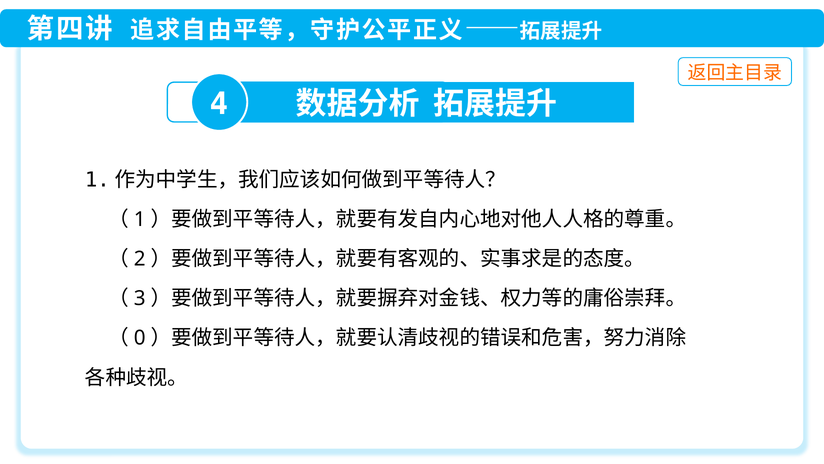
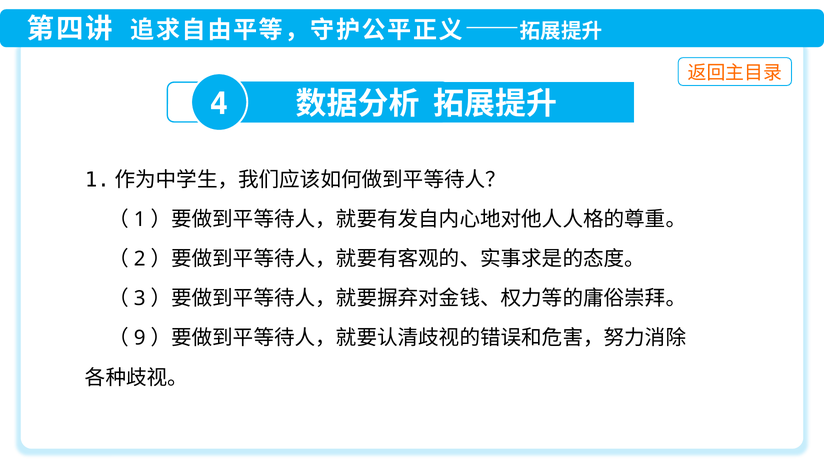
0: 0 -> 9 (140, 338)
